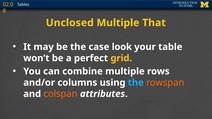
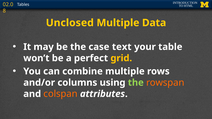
That: That -> Data (154, 23)
look: look -> text (122, 47)
the colour: light blue -> light green (136, 83)
